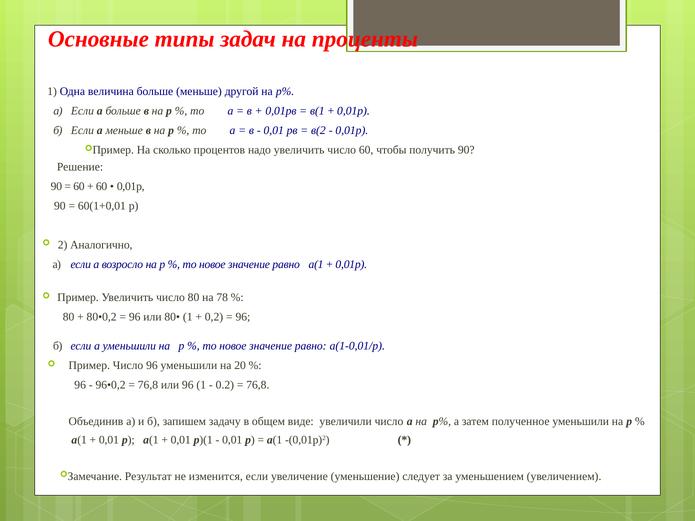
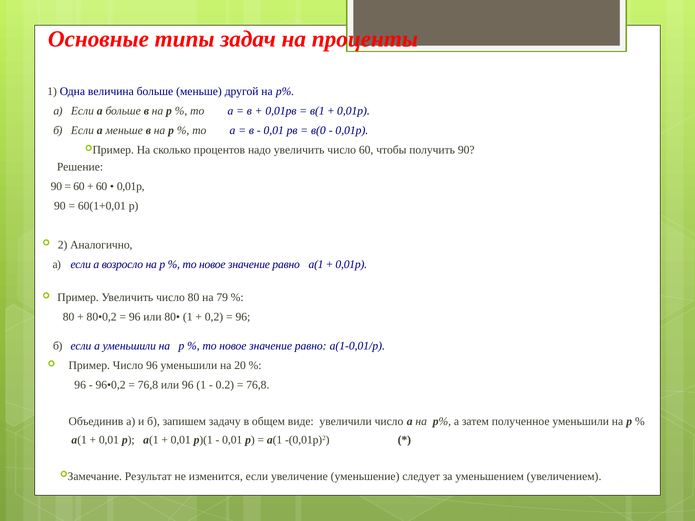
в(2: в(2 -> в(0 (318, 130)
78: 78 -> 79 (222, 298)
